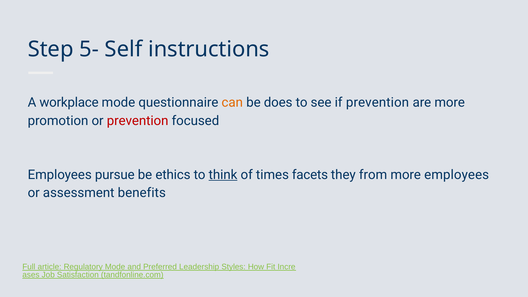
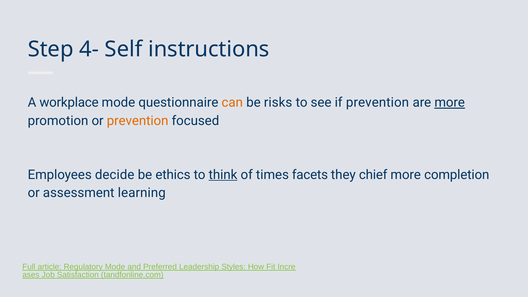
5-: 5- -> 4- (89, 49)
does: does -> risks (278, 103)
more underline: none -> present (450, 103)
prevention colour: red -> orange (138, 121)
pursue: pursue -> decide (115, 175)
from: from -> chief (373, 175)
more employees: employees -> completion (457, 175)
benefits: benefits -> learning (142, 193)
